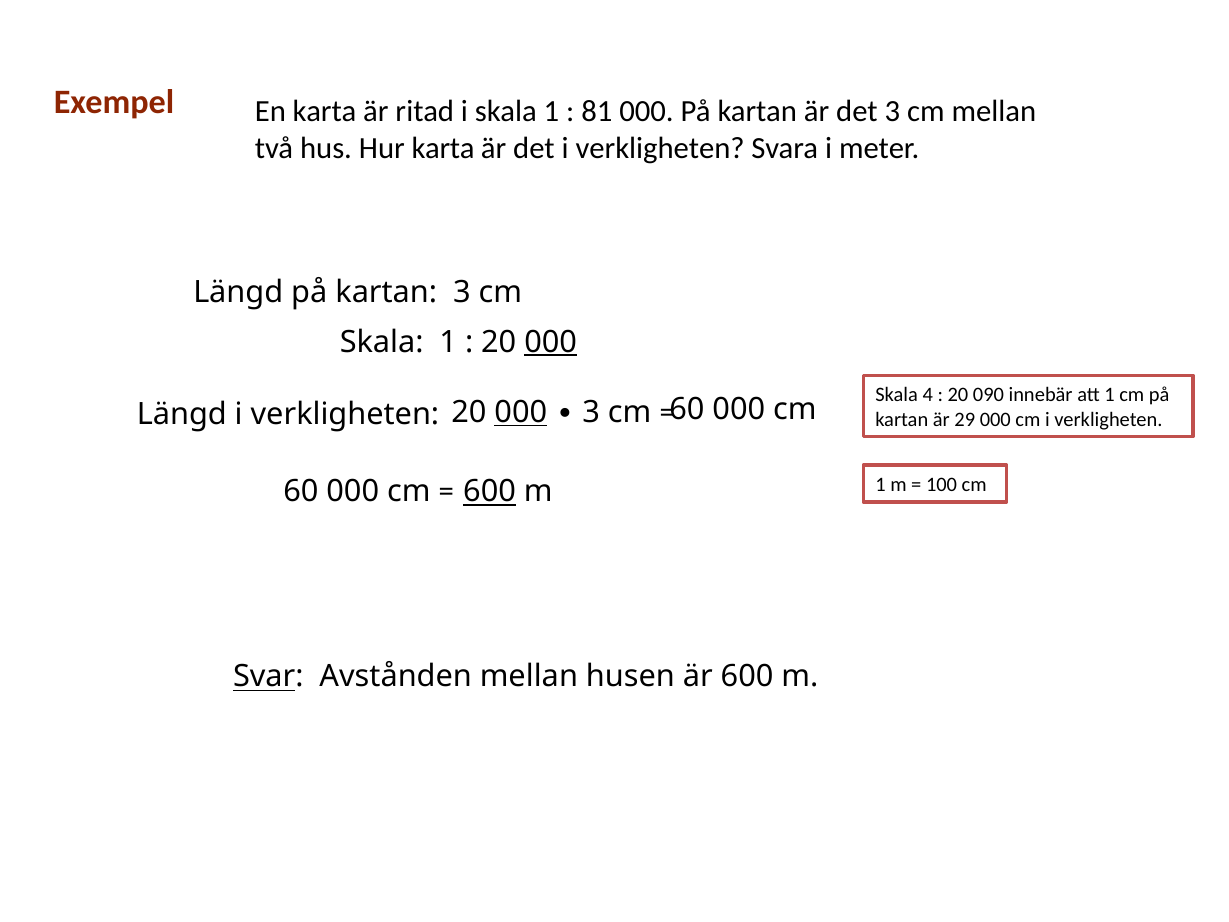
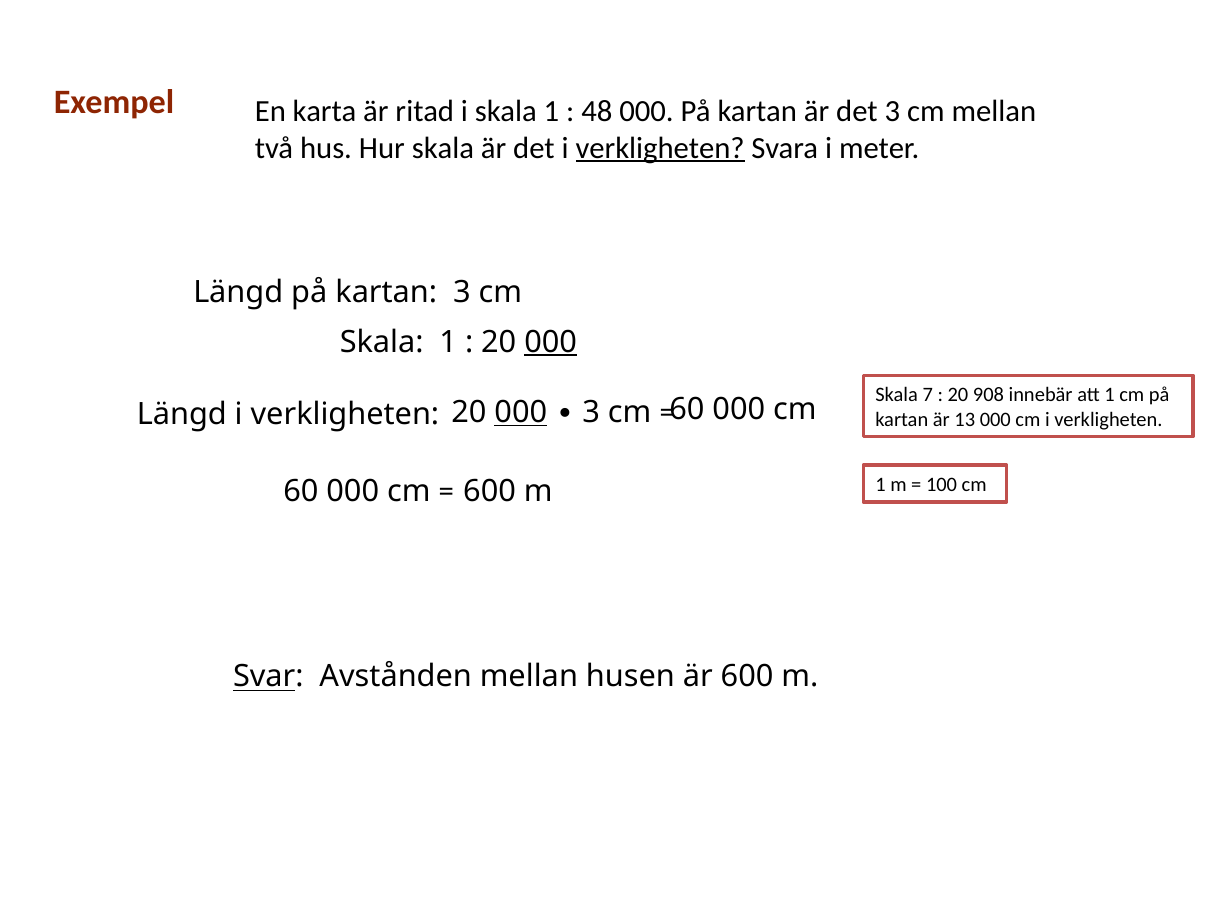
81: 81 -> 48 (597, 111)
Hur karta: karta -> skala (443, 148)
verkligheten underline: none -> present (660, 148)
4: 4 -> 7 (928, 395)
090: 090 -> 908 (988, 395)
29: 29 -> 13 (965, 420)
600 underline: present -> none (490, 492)
